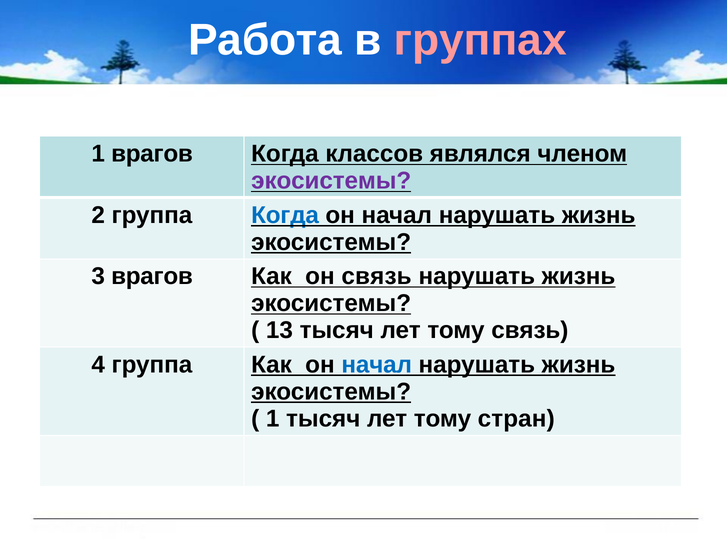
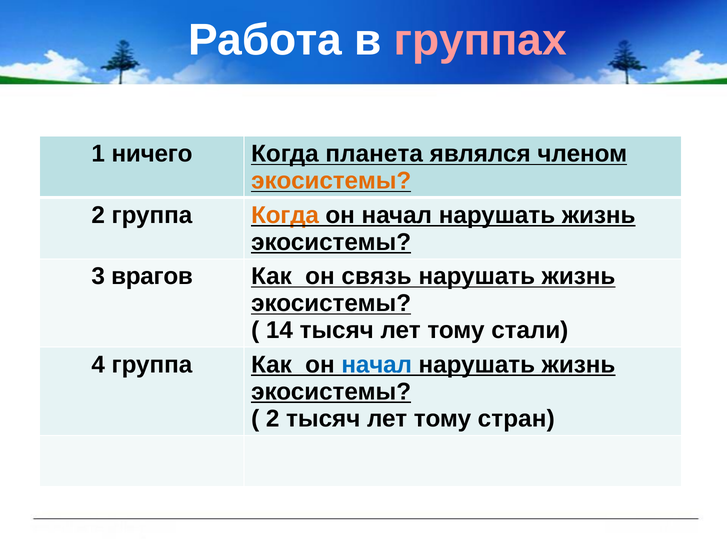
1 врагов: врагов -> ничего (152, 154)
классов: классов -> планета (374, 154)
экосистемы colour: purple -> orange (331, 181)
Когда colour: blue -> orange (285, 215)
13: 13 -> 14 (279, 331)
тому связь: связь -> стали (530, 331)
1: 1 -> 2 (273, 419)
